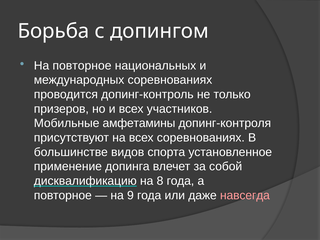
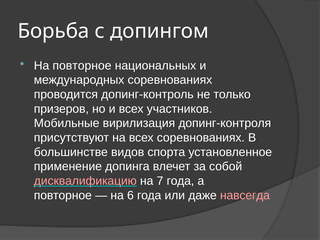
амфетамины: амфетамины -> вирилизация (139, 123)
дисквалификацию colour: white -> pink (85, 181)
8: 8 -> 7 (160, 181)
9: 9 -> 6 (130, 195)
